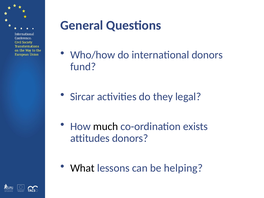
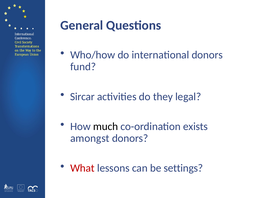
attitudes: attitudes -> amongst (90, 138)
What colour: black -> red (82, 168)
helping: helping -> settings (183, 168)
